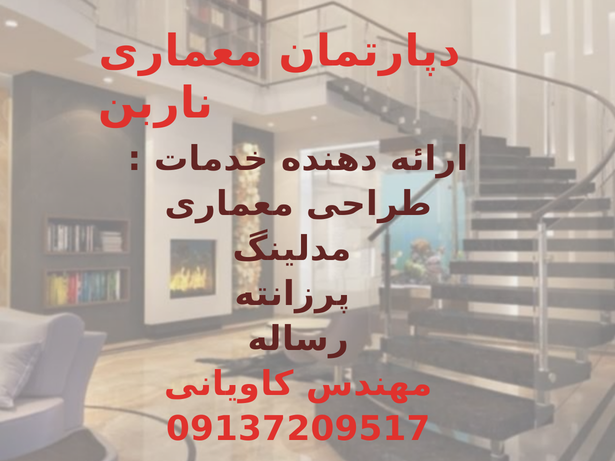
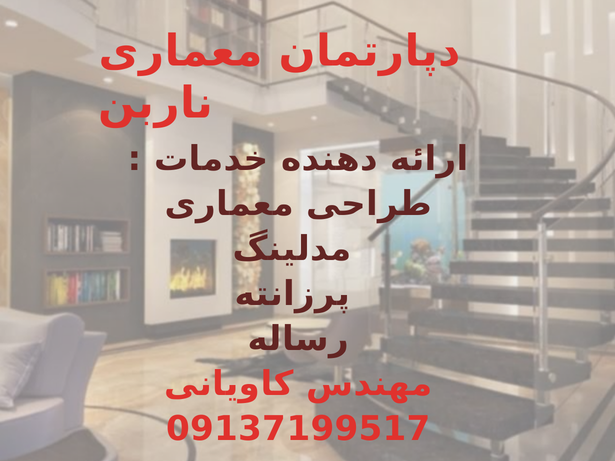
09137209517: 09137209517 -> 09137199517 (298, 429)
